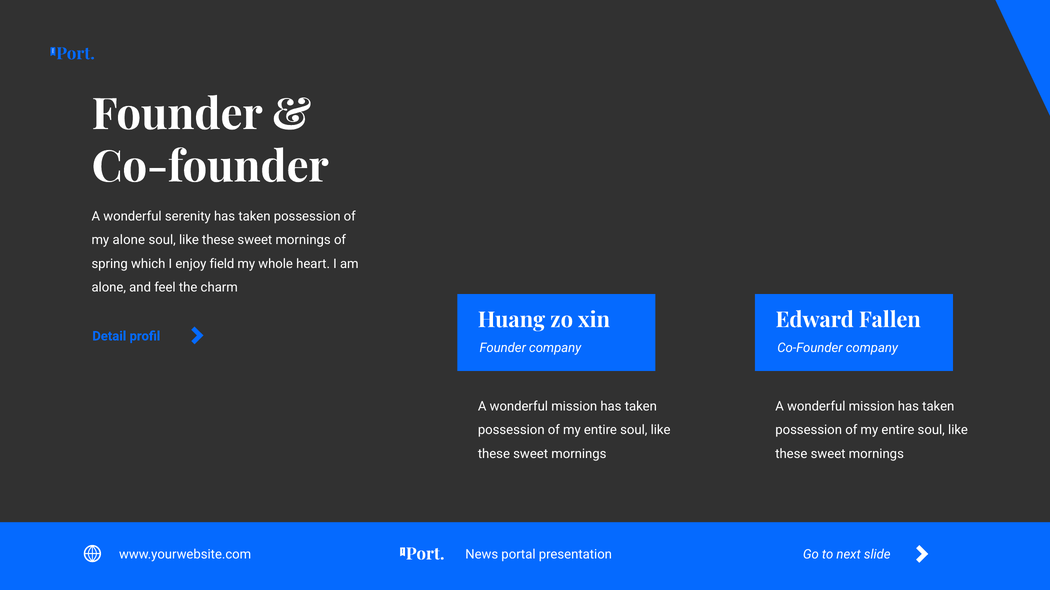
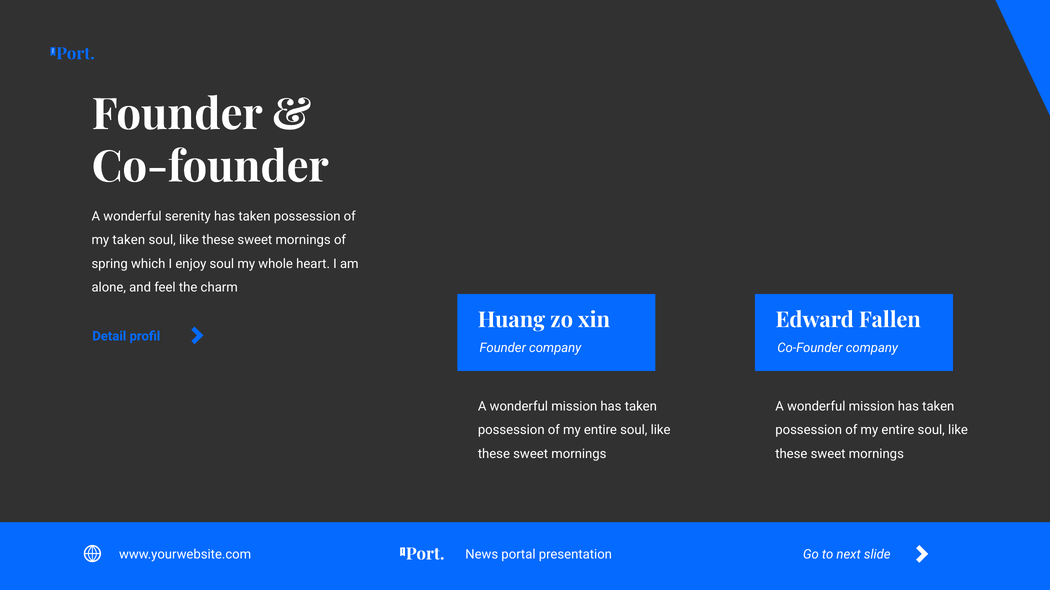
my alone: alone -> taken (129, 240)
enjoy field: field -> soul (222, 264)
